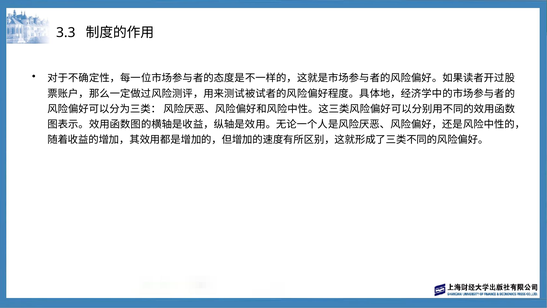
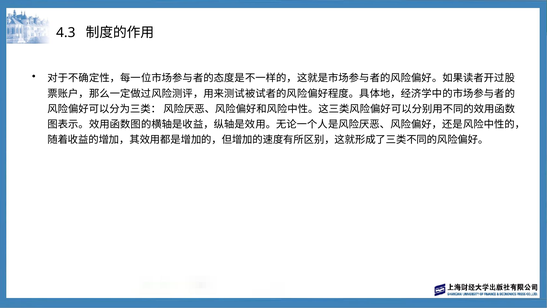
3.3: 3.3 -> 4.3 (66, 33)
